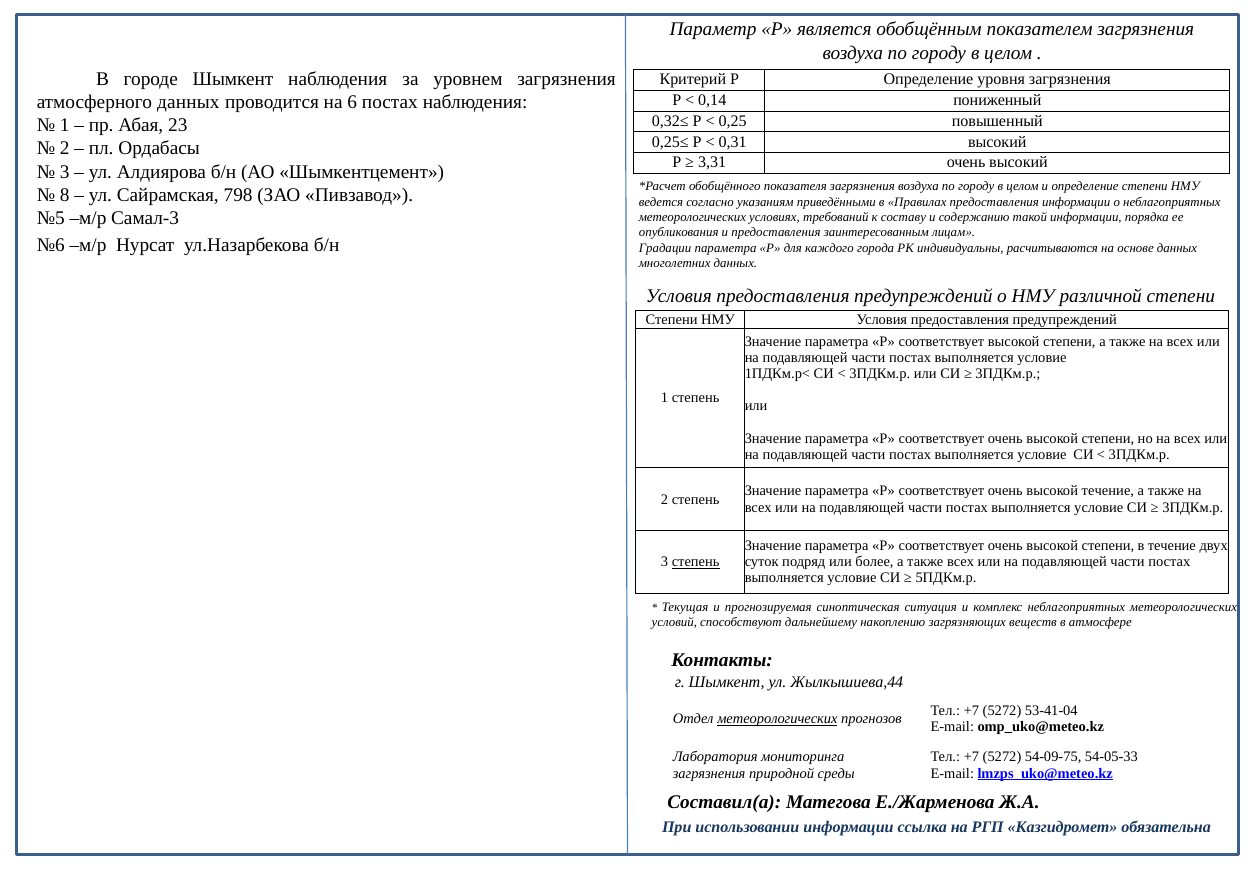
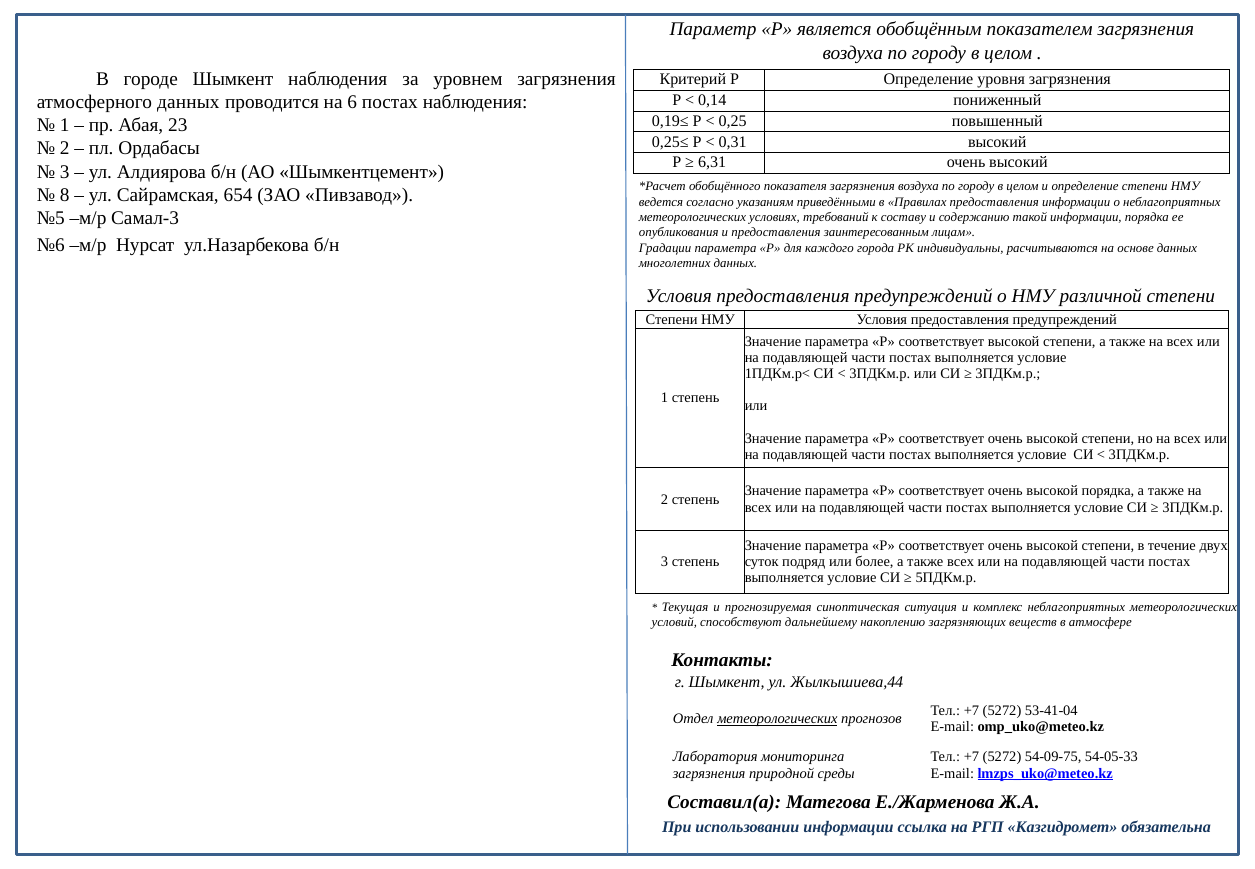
0,32≤: 0,32≤ -> 0,19≤ (670, 121)
3,31: 3,31 -> 6,31 (712, 162)
798: 798 -> 654 (238, 195)
высокой течение: течение -> порядка (1108, 491)
степень underline: present -> none (696, 562)
